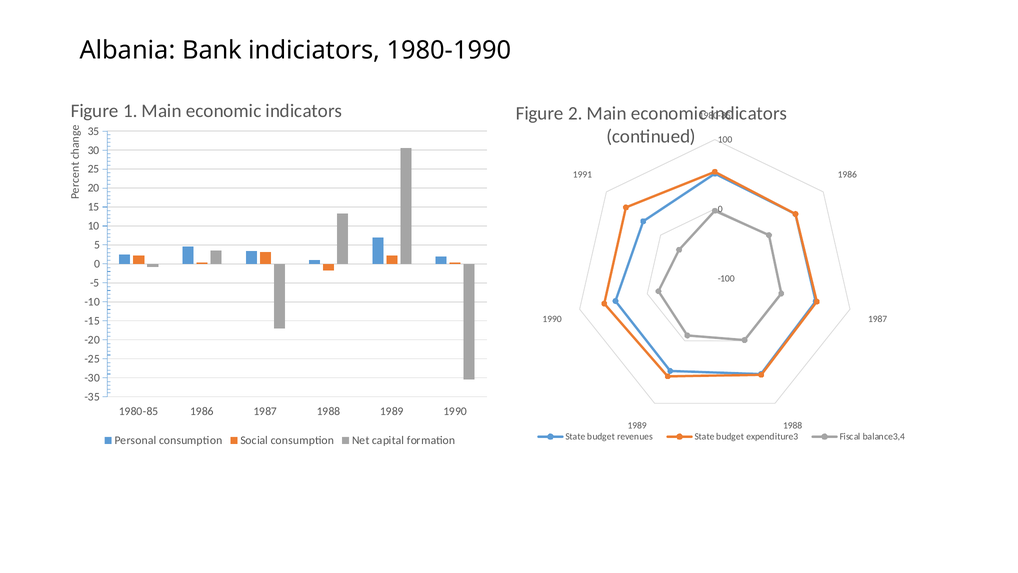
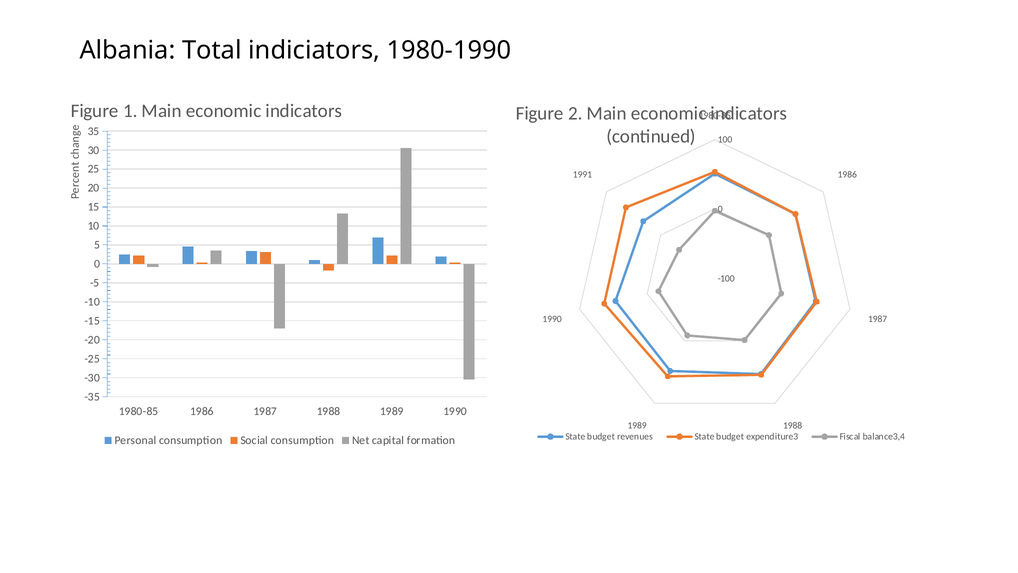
Bank: Bank -> Total (212, 50)
